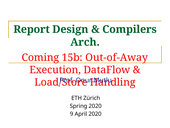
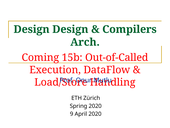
Report: Report -> Design (32, 29)
Out-of-Away: Out-of-Away -> Out-of-Called (117, 57)
